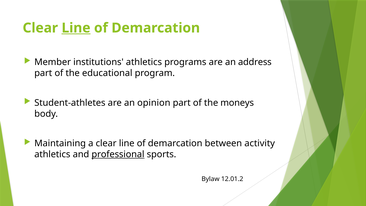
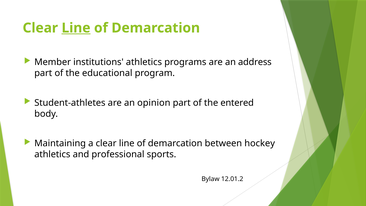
moneys: moneys -> entered (237, 103)
activity: activity -> hockey (260, 143)
professional underline: present -> none (118, 154)
